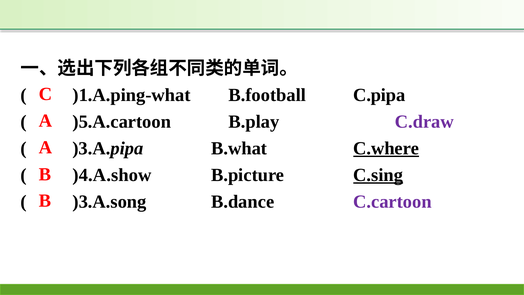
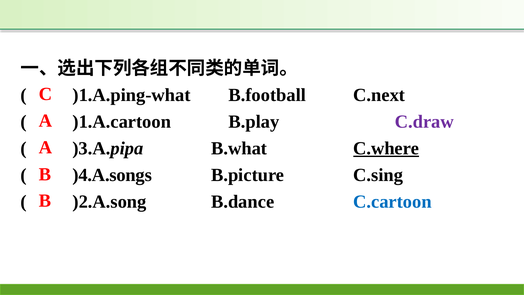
C.pipa: C.pipa -> C.next (379, 95)
)5.A.cartoon: )5.A.cartoon -> )1.A.cartoon (122, 122)
)4.A.show: )4.A.show -> )4.A.songs (112, 175)
C.sing underline: present -> none (378, 175)
)3.A.song: )3.A.song -> )2.A.song (109, 202)
C.cartoon colour: purple -> blue (392, 202)
